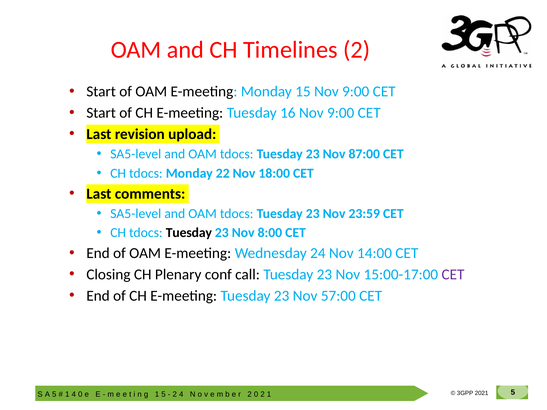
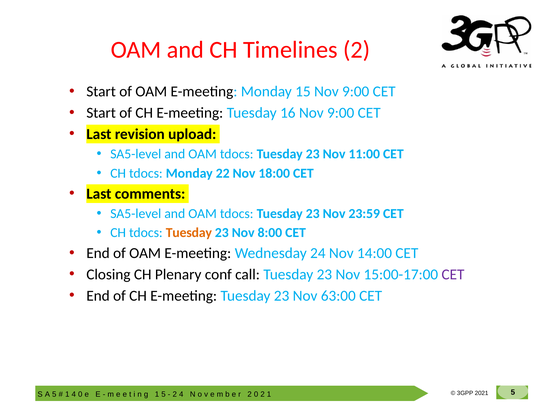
87:00: 87:00 -> 11:00 (364, 154)
Tuesday colour: black -> orange (189, 233)
57:00: 57:00 -> 63:00 (338, 296)
